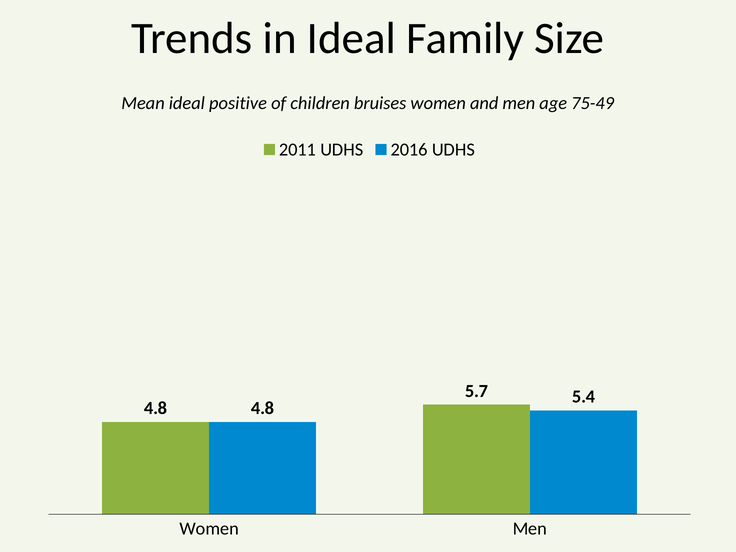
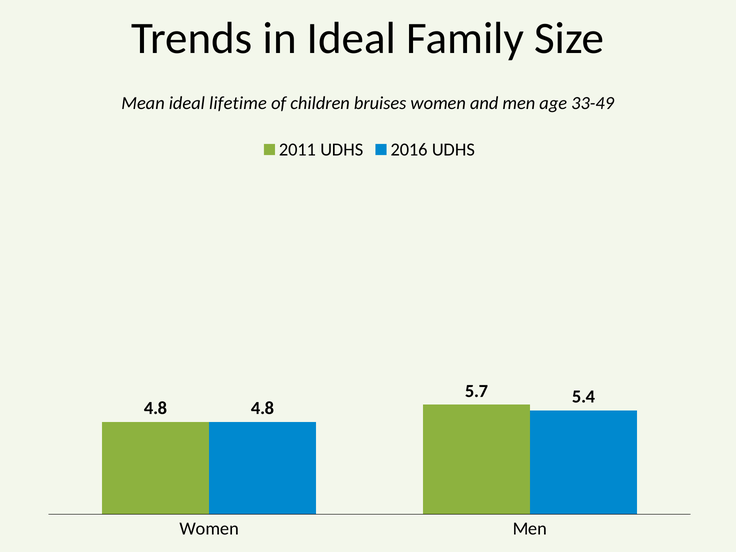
positive: positive -> lifetime (238, 103)
75-49: 75-49 -> 33-49 (593, 103)
